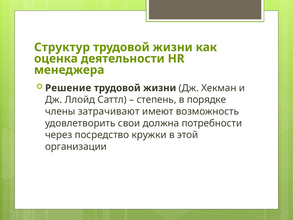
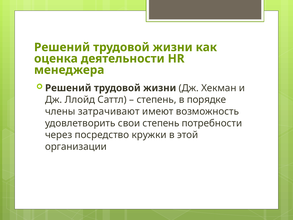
Структур: Структур -> Решений (62, 47)
Решение: Решение -> Решений (68, 88)
свои должна: должна -> степень (161, 123)
